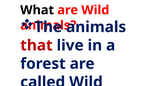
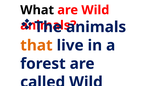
that colour: red -> orange (36, 45)
